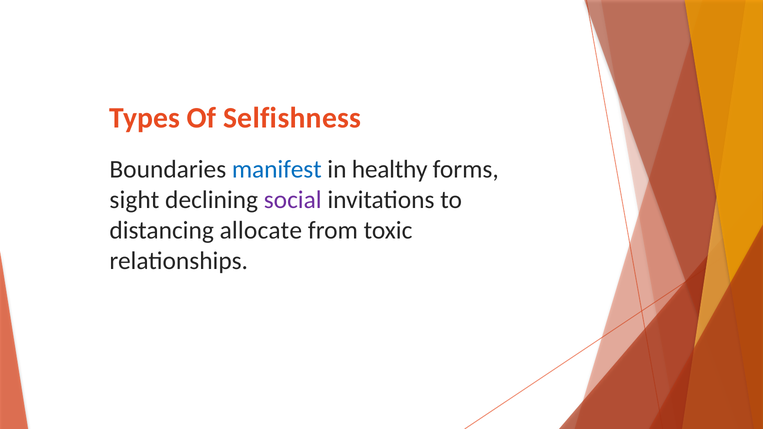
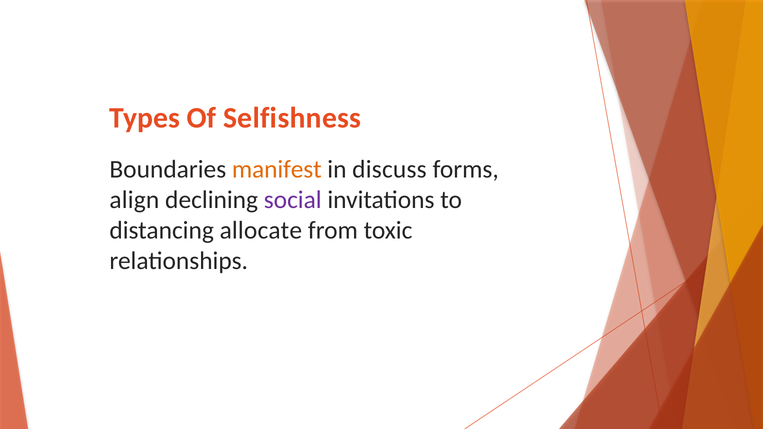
manifest colour: blue -> orange (277, 169)
healthy: healthy -> discuss (389, 169)
sight: sight -> align (134, 200)
